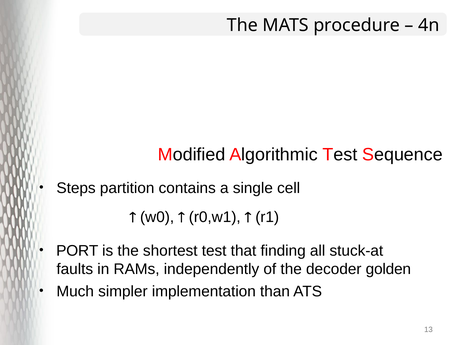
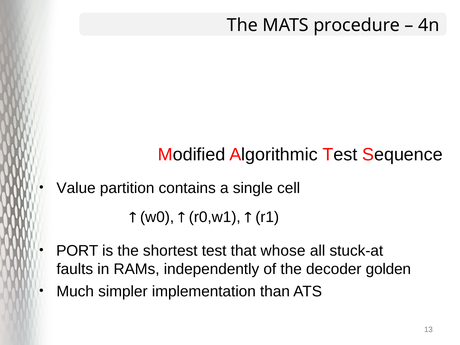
Steps: Steps -> Value (76, 188)
finding: finding -> whose (283, 251)
